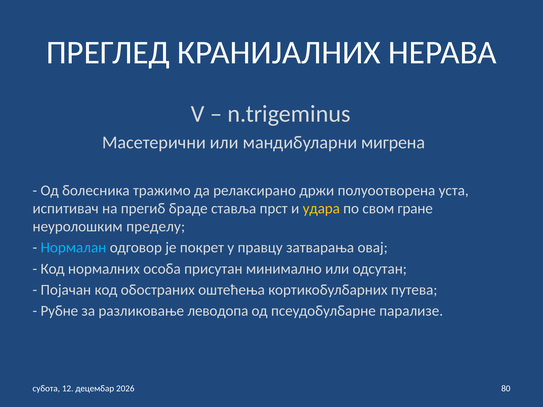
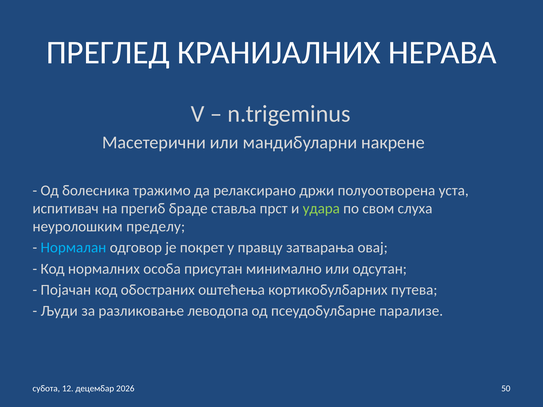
мигрена: мигрена -> накрене (393, 142)
удара colour: yellow -> light green (321, 209)
гране: гране -> слуха (415, 209)
Рубне: Рубне -> Људи (59, 311)
80: 80 -> 50 (506, 389)
